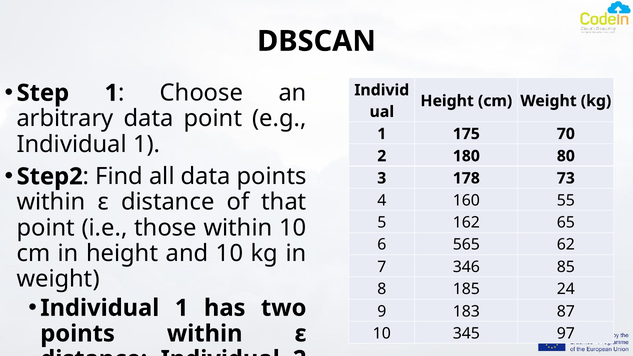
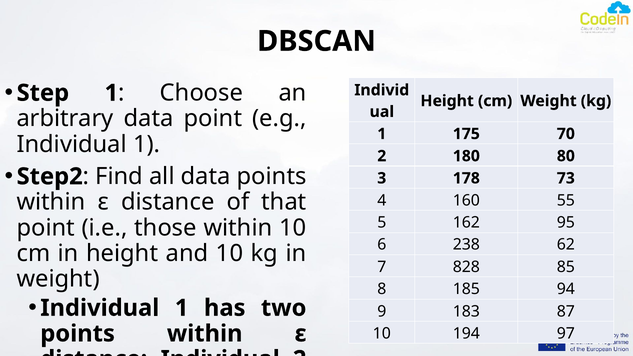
65: 65 -> 95 (566, 223)
565: 565 -> 238 (466, 245)
346: 346 -> 828 (466, 267)
24: 24 -> 94 (566, 289)
345: 345 -> 194 (466, 334)
